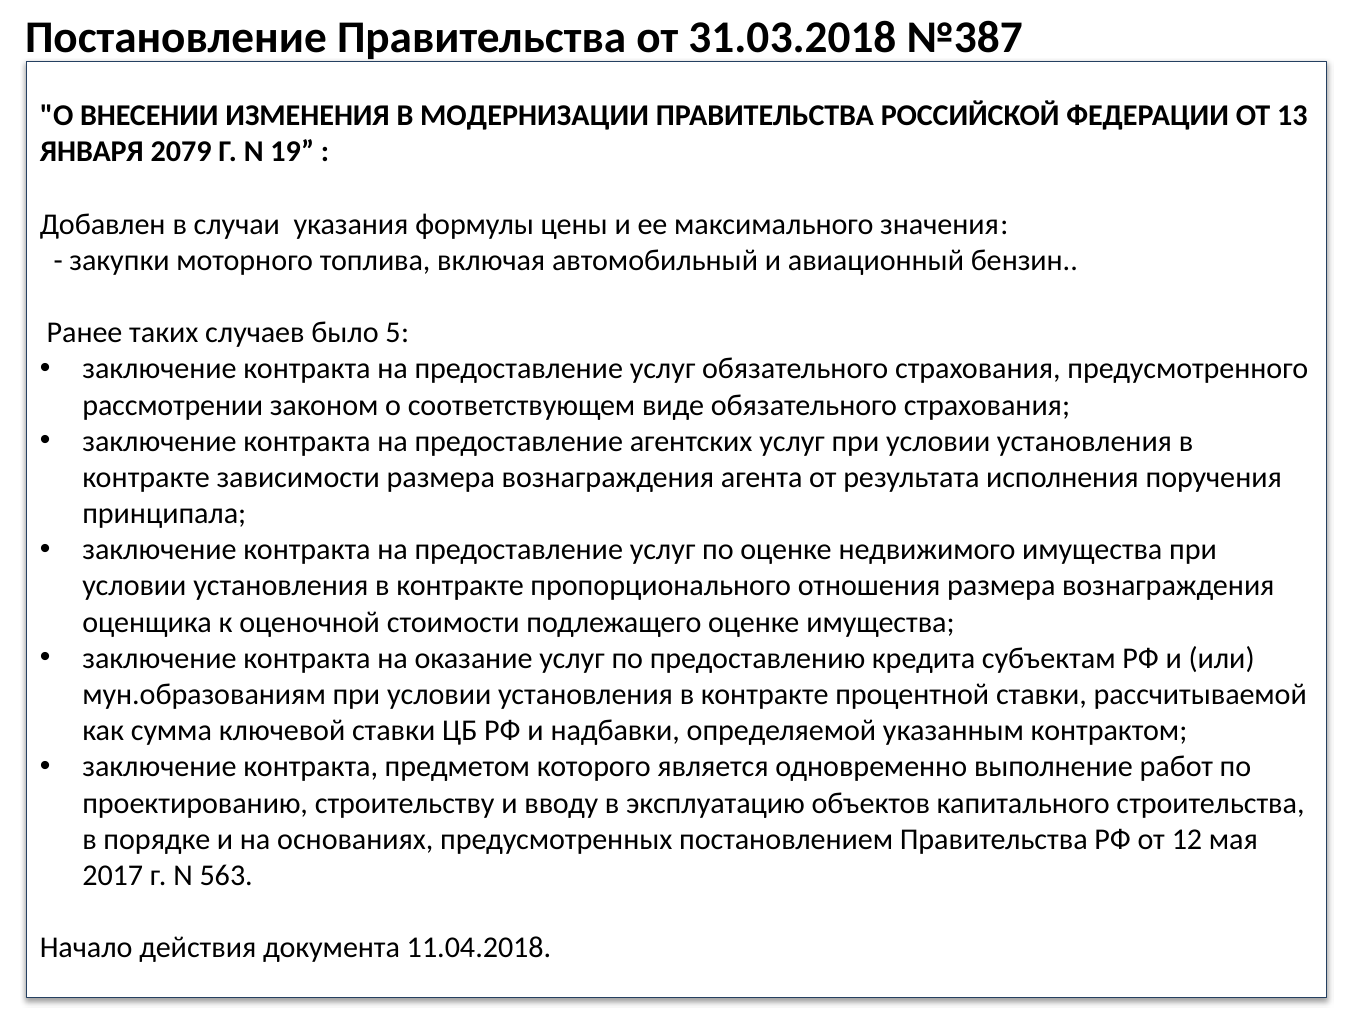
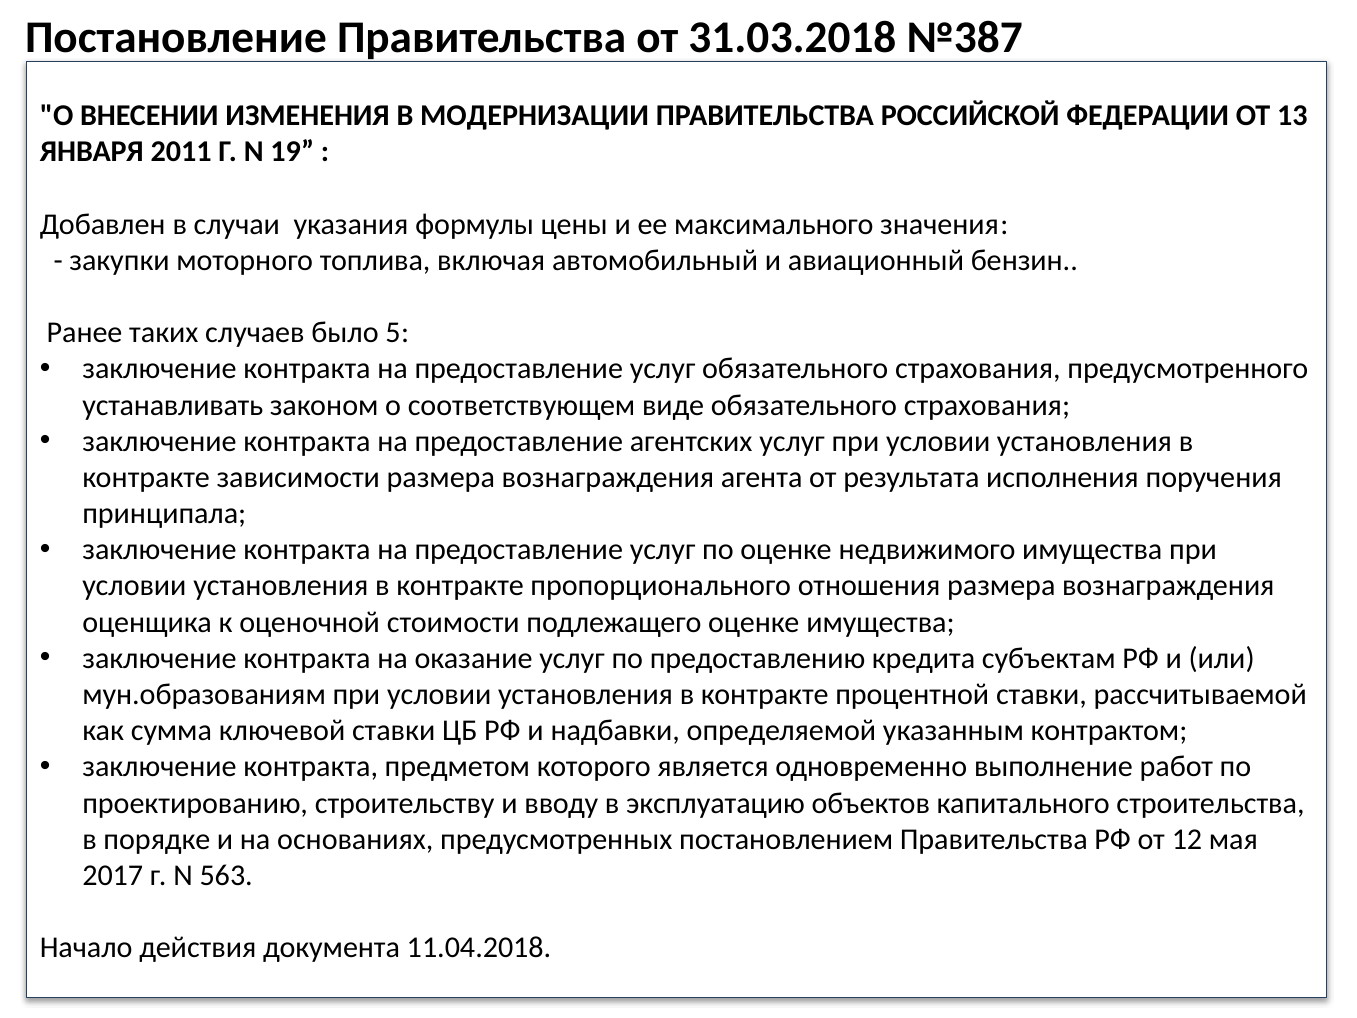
2079: 2079 -> 2011 (181, 152)
рассмотрении: рассмотрении -> устанавливать (173, 405)
